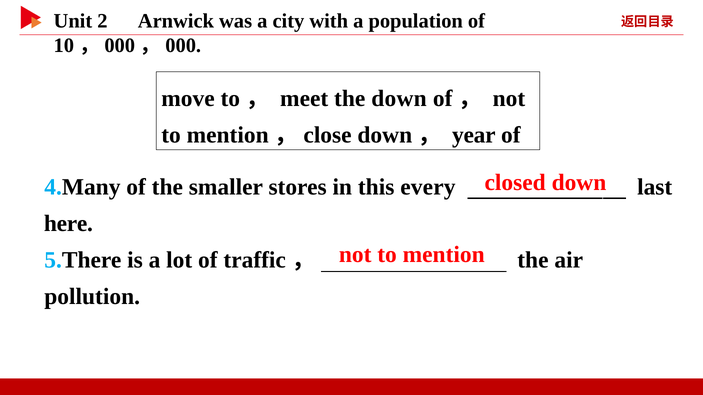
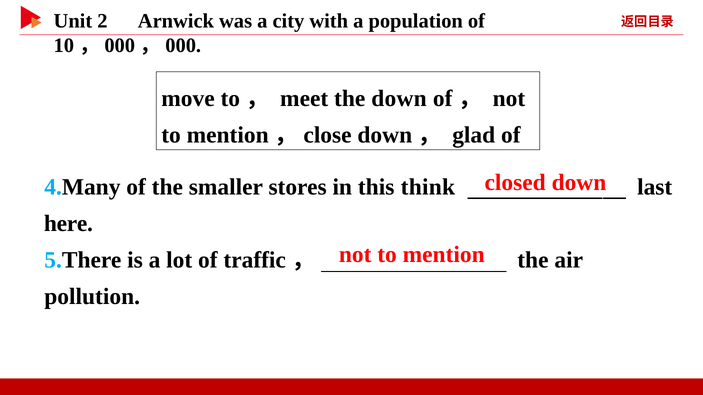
year: year -> glad (474, 135)
every: every -> think (428, 187)
